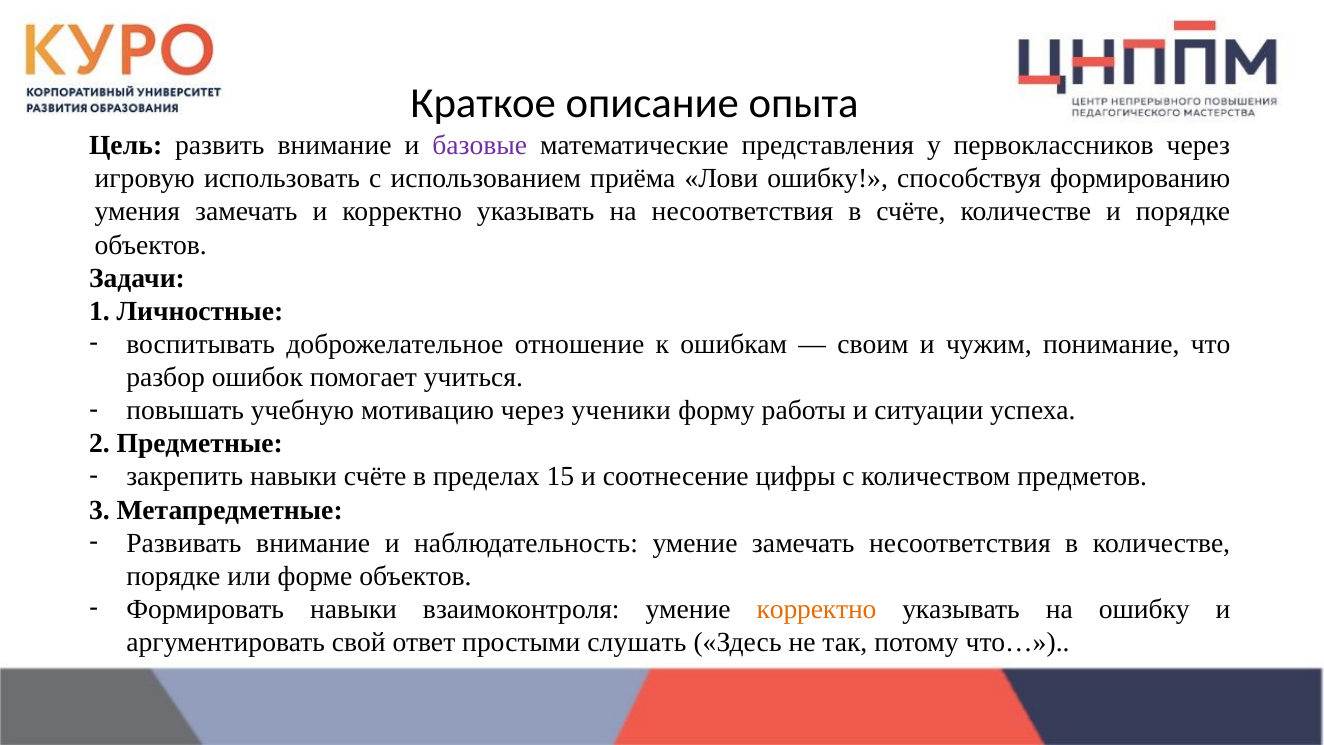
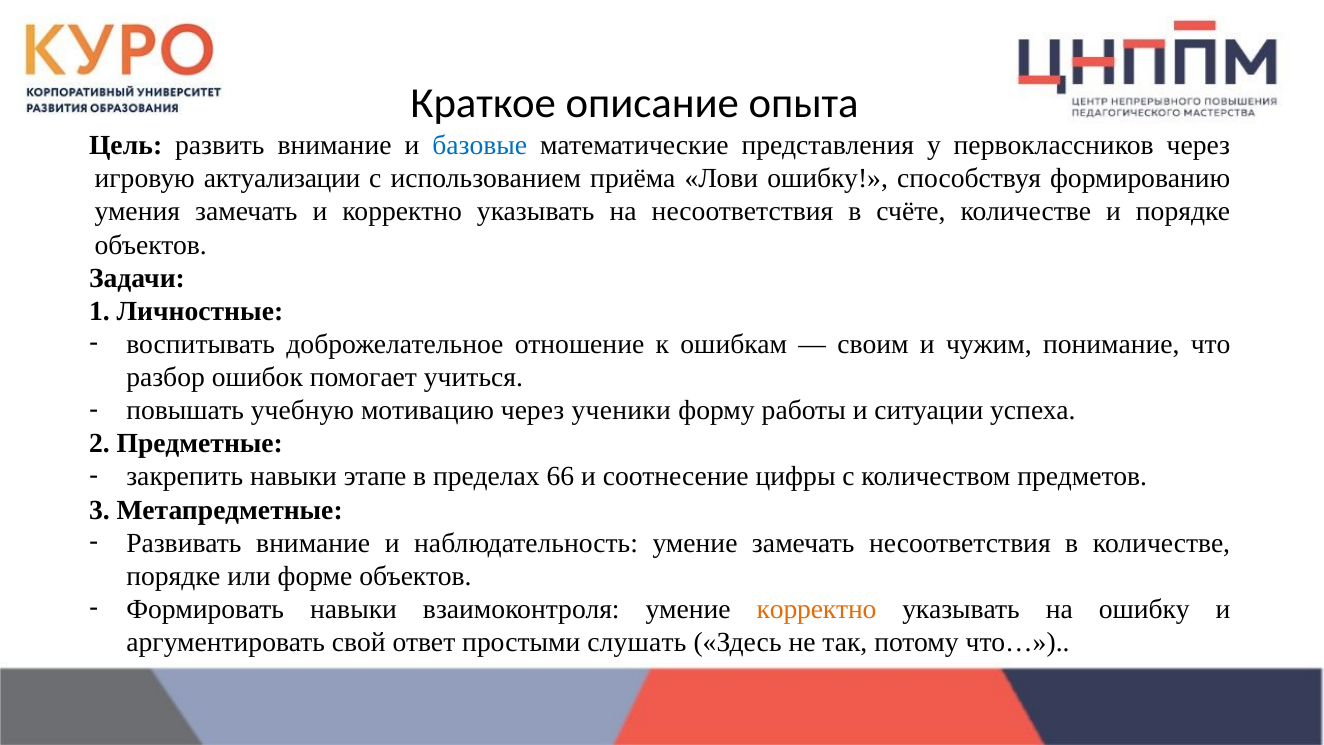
базовые colour: purple -> blue (480, 146)
использовать: использовать -> актуализации (282, 179)
навыки счёте: счёте -> этапе (375, 477)
15: 15 -> 66 (560, 477)
